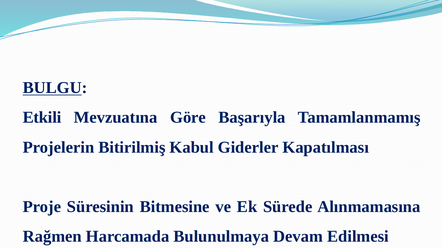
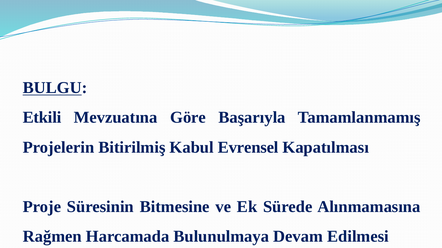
Giderler: Giderler -> Evrensel (248, 148)
